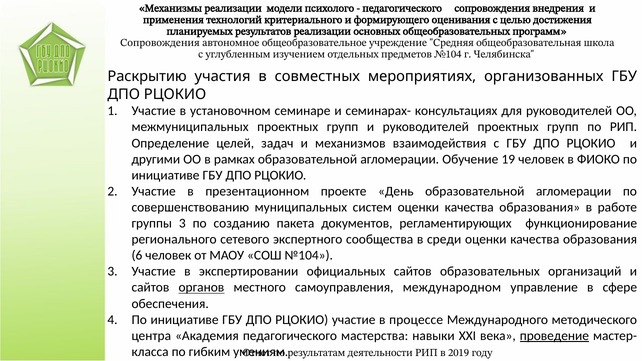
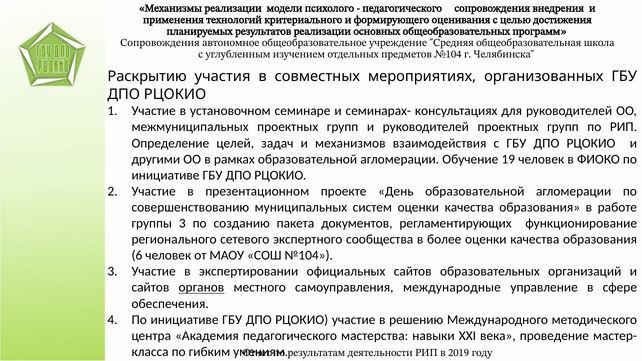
среди: среди -> более (444, 239)
международном: международном -> международные (452, 288)
процессе: процессе -> решению (416, 320)
проведение underline: present -> none (554, 336)
